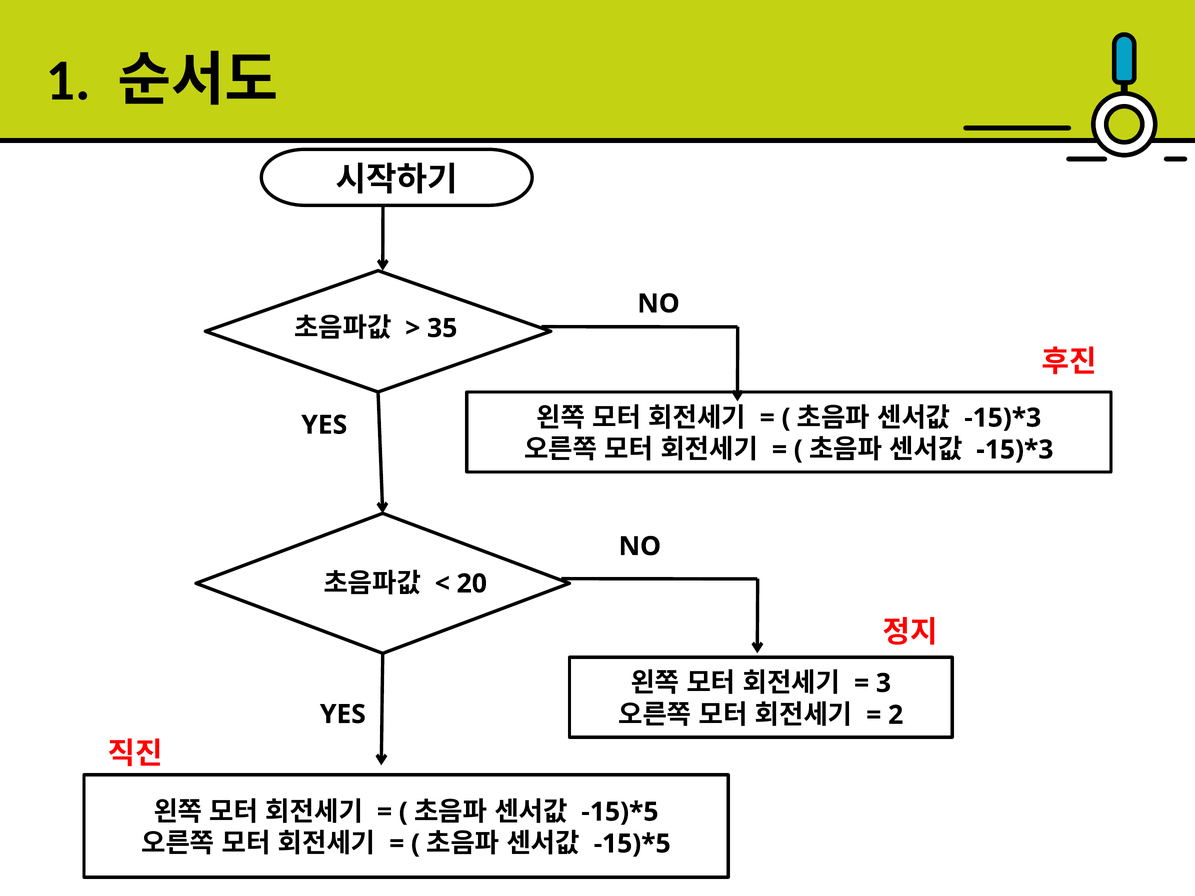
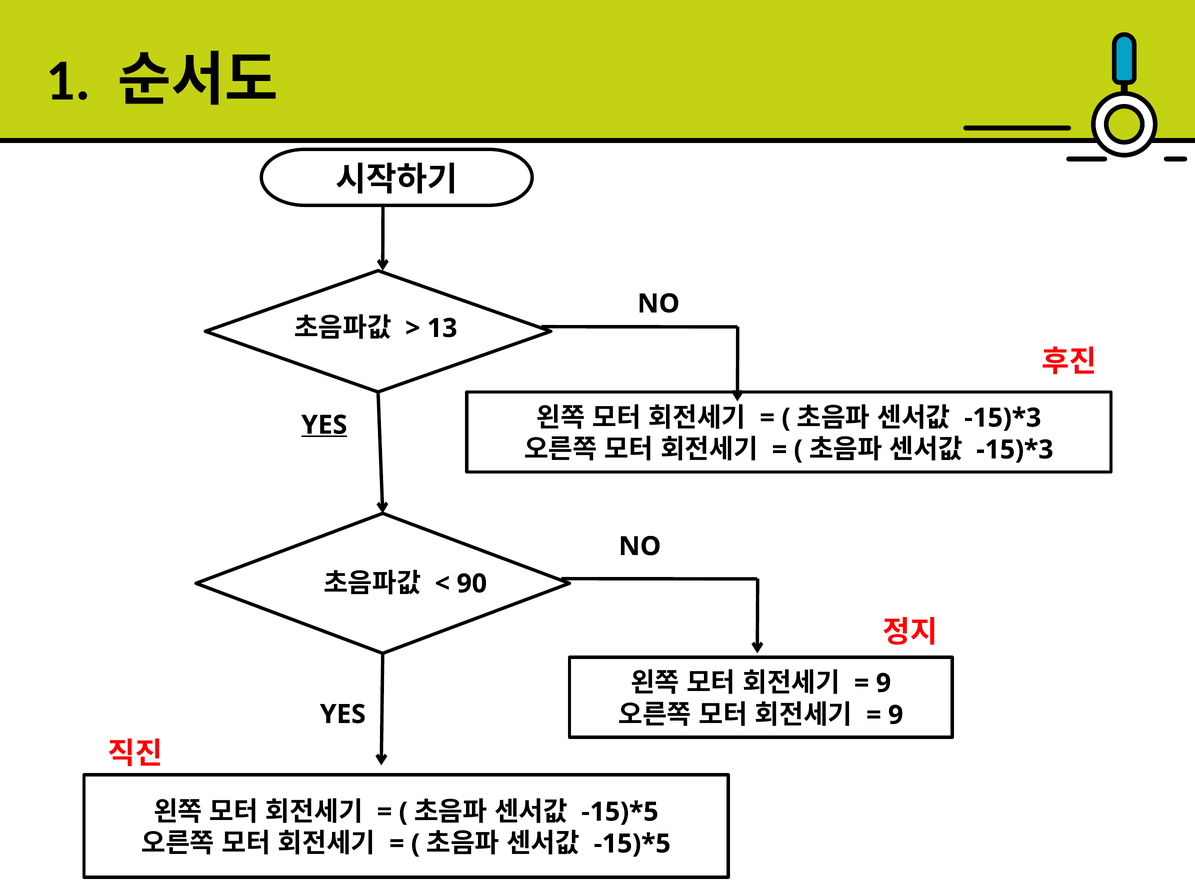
35: 35 -> 13 (442, 328)
YES underline: none -> present (324, 425)
20: 20 -> 90 (472, 584)
3: 3 -> 9 (883, 683)
2: 2 -> 9 (896, 715)
